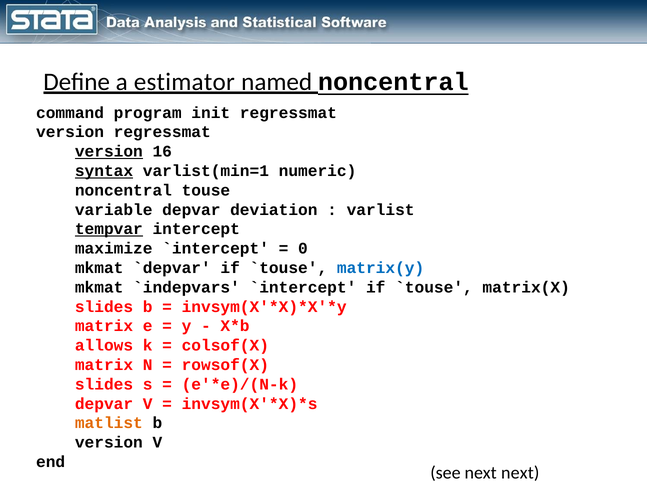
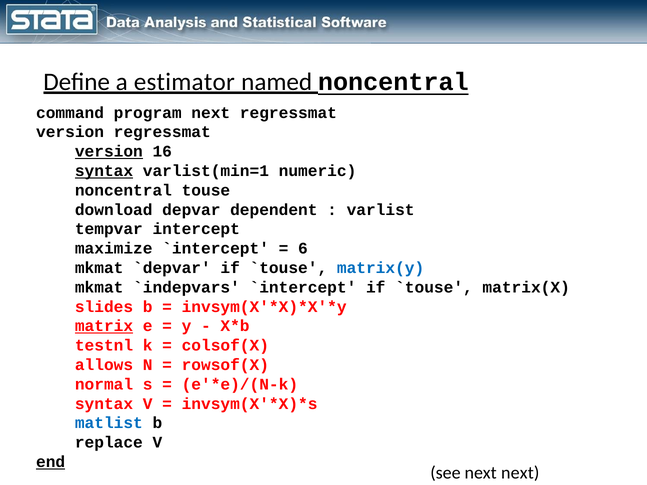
program init: init -> next (211, 113)
variable: variable -> download (114, 210)
deviation: deviation -> dependent (274, 210)
tempvar underline: present -> none (109, 229)
0: 0 -> 6 (303, 249)
matrix underline: none -> present (104, 326)
allows: allows -> testnl (104, 346)
matrix: matrix -> allows (104, 365)
slides: slides -> normal (104, 384)
depvar: depvar -> syntax (104, 404)
matlist colour: orange -> blue (109, 423)
version: version -> replace (109, 443)
end underline: none -> present (51, 462)
